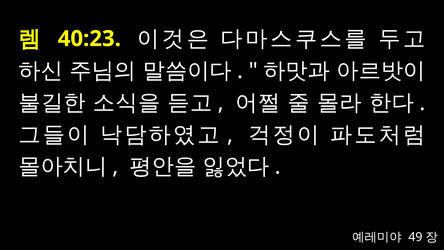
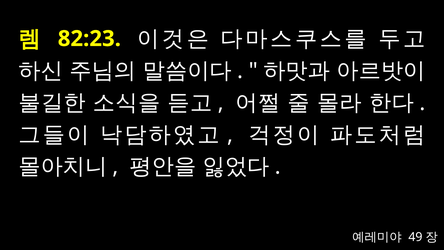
40:23: 40:23 -> 82:23 (89, 39)
